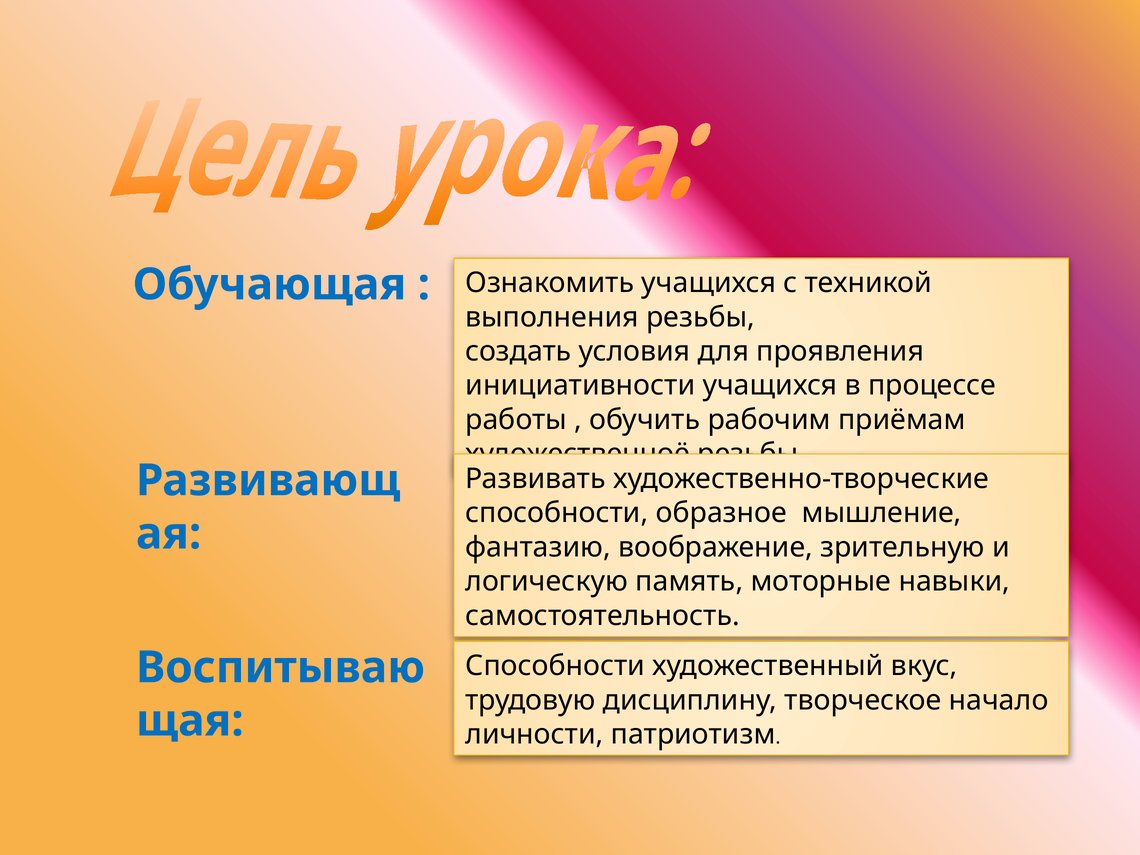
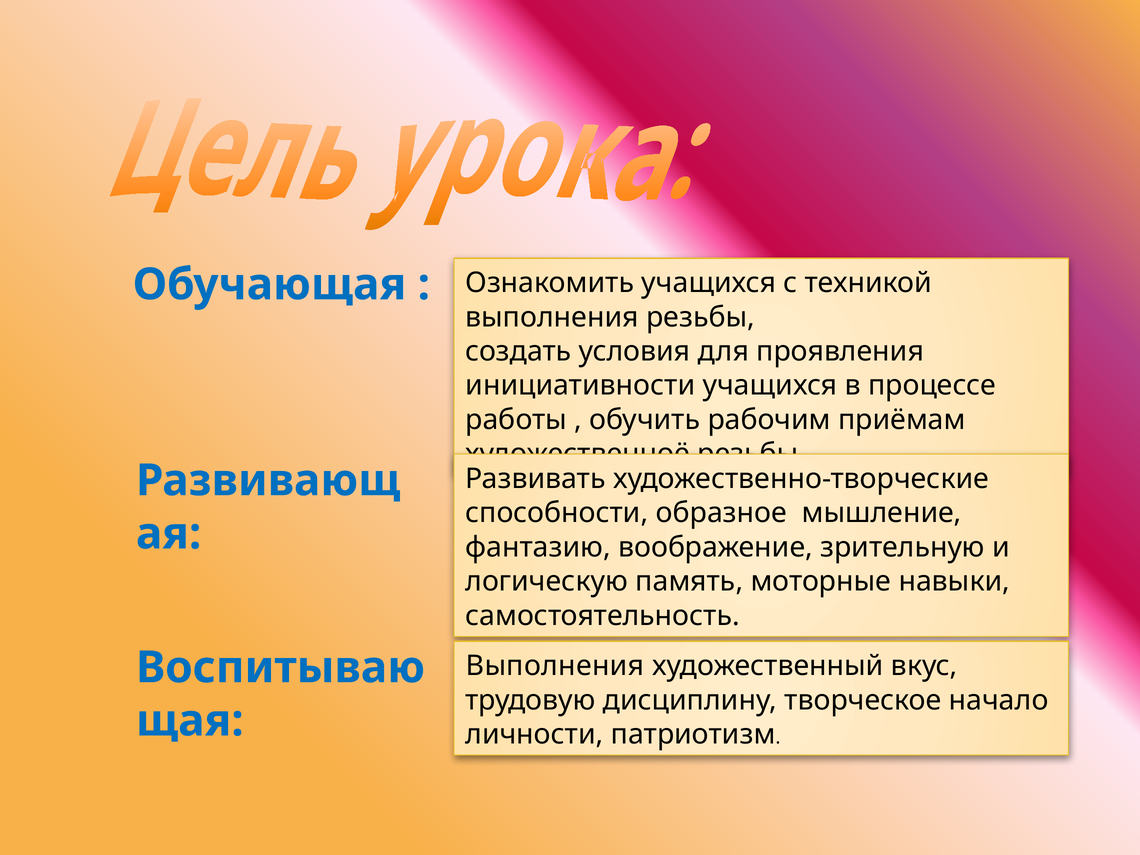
Способности: Способности -> Выполнения (555, 666)
